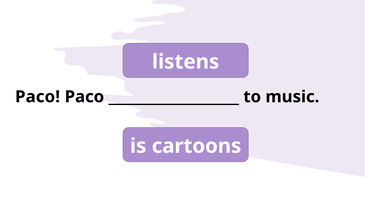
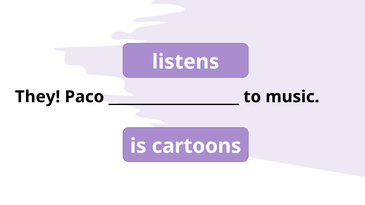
Paco: Paco -> They (38, 97)
